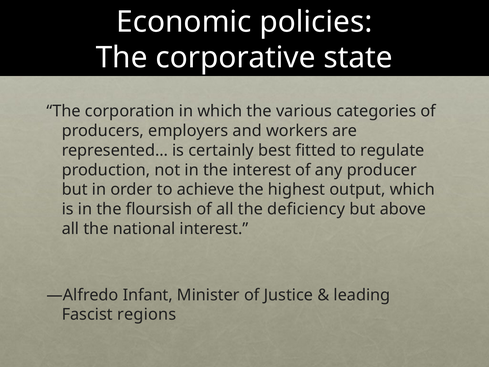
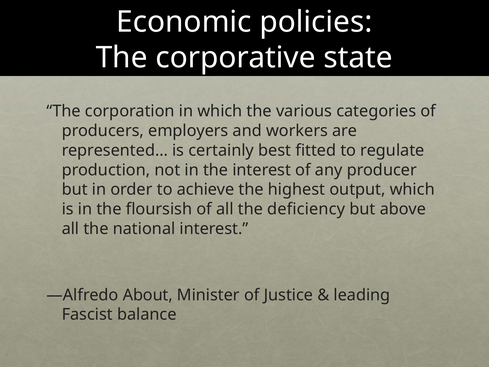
Infant: Infant -> About (148, 295)
regions: regions -> balance (147, 314)
